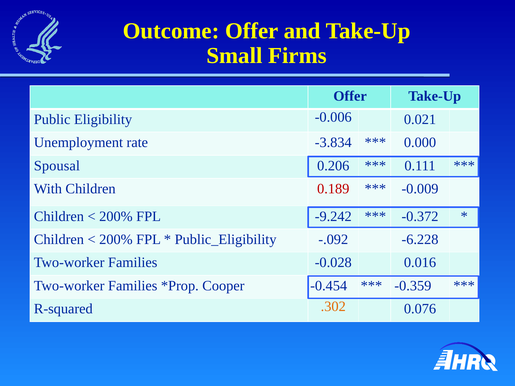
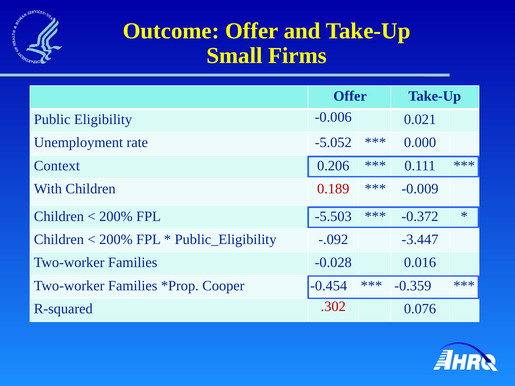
-3.834: -3.834 -> -5.052 (333, 143)
Spousal: Spousal -> Context (57, 166)
-9.242: -9.242 -> -5.503 (333, 216)
-6.228: -6.228 -> -3.447 (420, 240)
.302 colour: orange -> red (333, 307)
